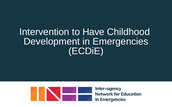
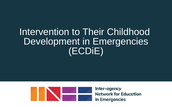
Have: Have -> Their (93, 32)
